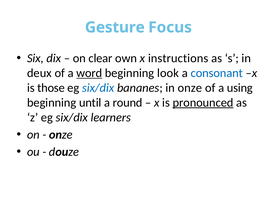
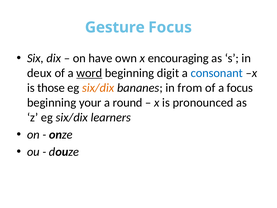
clear: clear -> have (100, 58)
instructions: instructions -> encouraging (178, 58)
look: look -> digit (168, 73)
six/dix colour: blue -> orange (98, 88)
in onze: onze -> from (190, 88)
a using: using -> focus (240, 88)
until: until -> your (90, 102)
pronounced underline: present -> none (203, 102)
